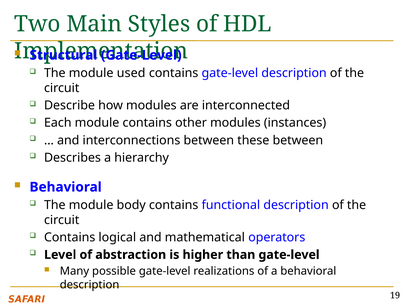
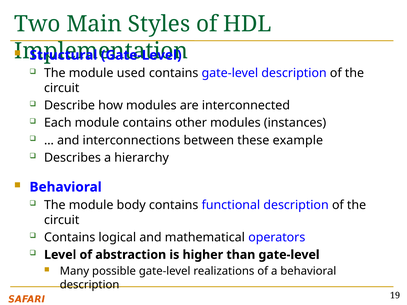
these between: between -> example (298, 140)
